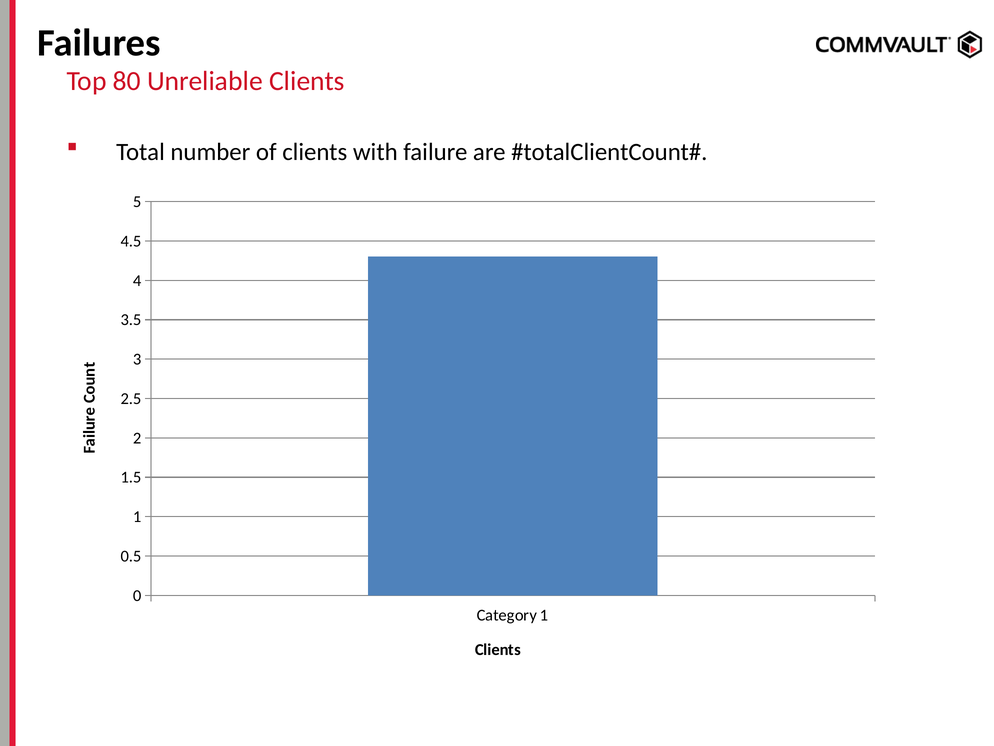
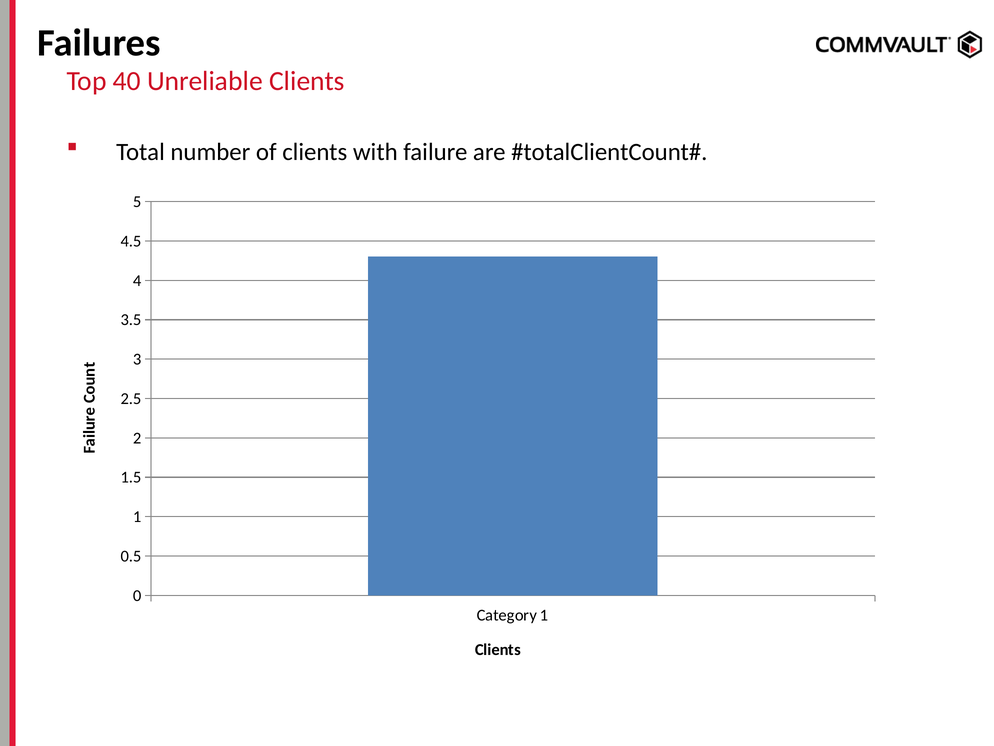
80: 80 -> 40 (127, 81)
